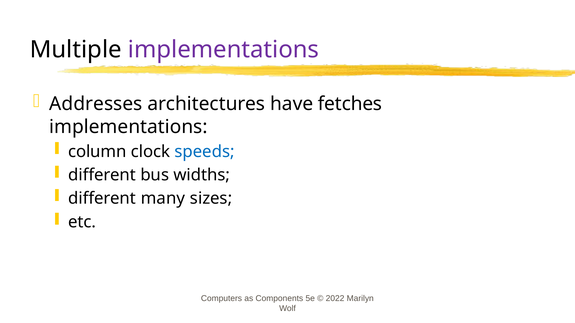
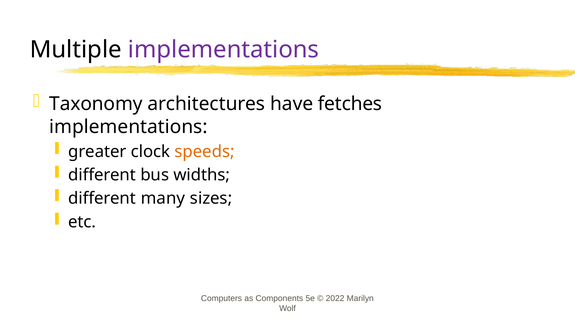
Addresses: Addresses -> Taxonomy (96, 104)
column: column -> greater (97, 152)
speeds colour: blue -> orange (205, 152)
